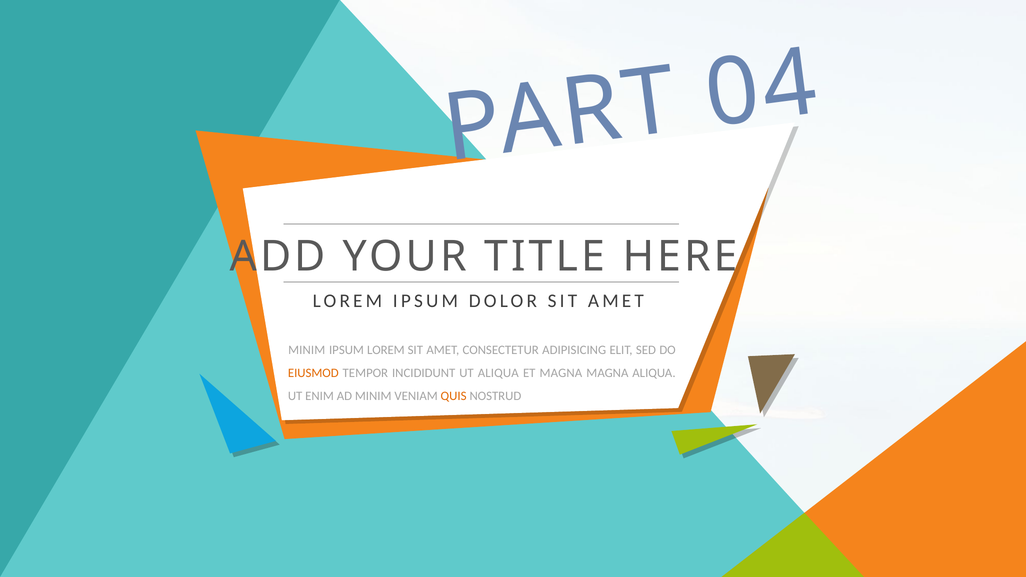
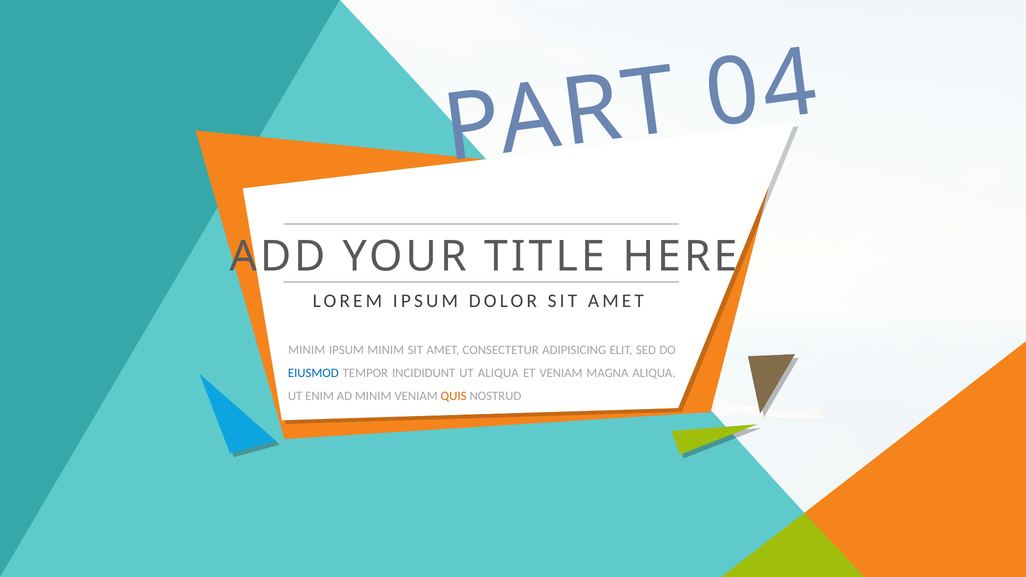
IPSUM LOREM: LOREM -> MINIM (386, 350)
EIUSMOD colour: orange -> blue (313, 373)
ET MAGNA: MAGNA -> VENIAM (561, 373)
